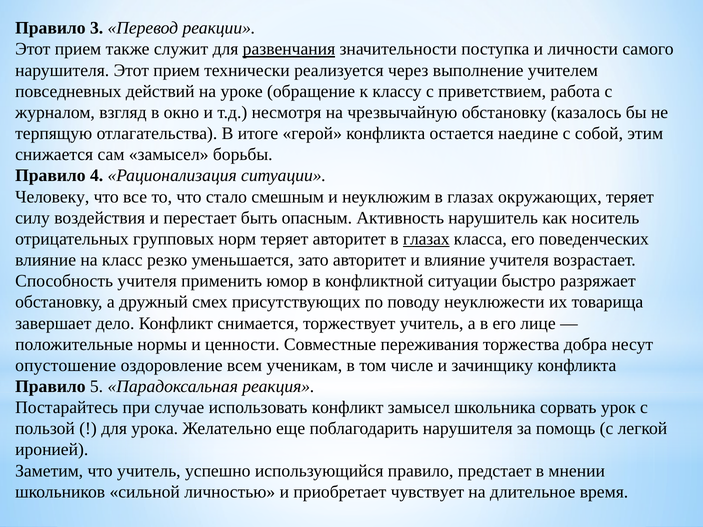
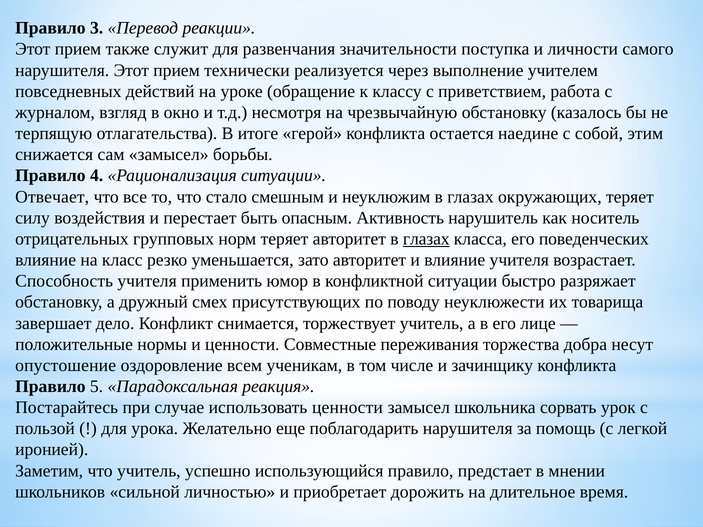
развенчания underline: present -> none (289, 49)
Человеку: Человеку -> Отвечает (52, 197)
использовать конфликт: конфликт -> ценности (347, 408)
чувствует: чувствует -> дорожить (427, 492)
